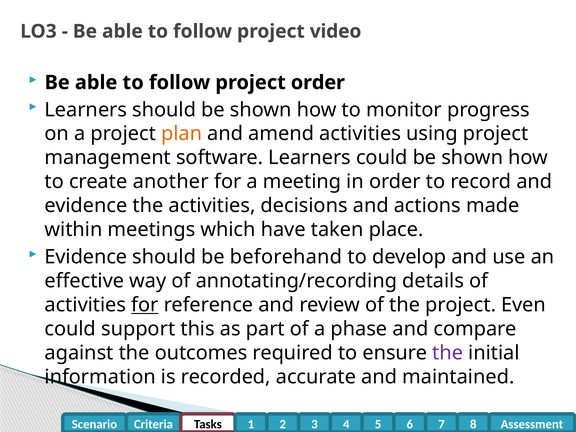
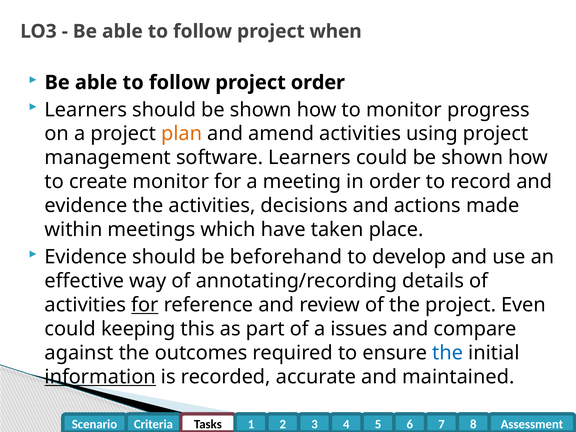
video: video -> when (336, 31)
create another: another -> monitor (171, 182)
support: support -> keeping (138, 329)
phase: phase -> issues (359, 329)
the colour: purple -> blue (448, 353)
information underline: none -> present (100, 377)
